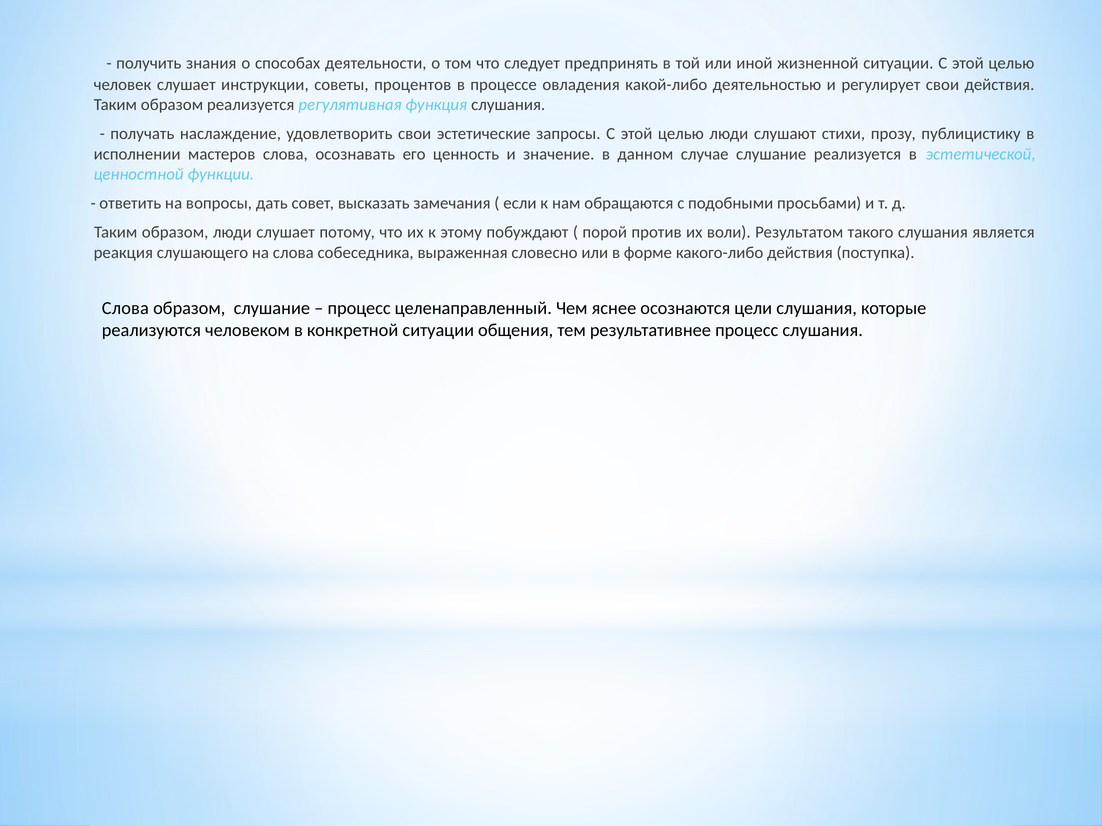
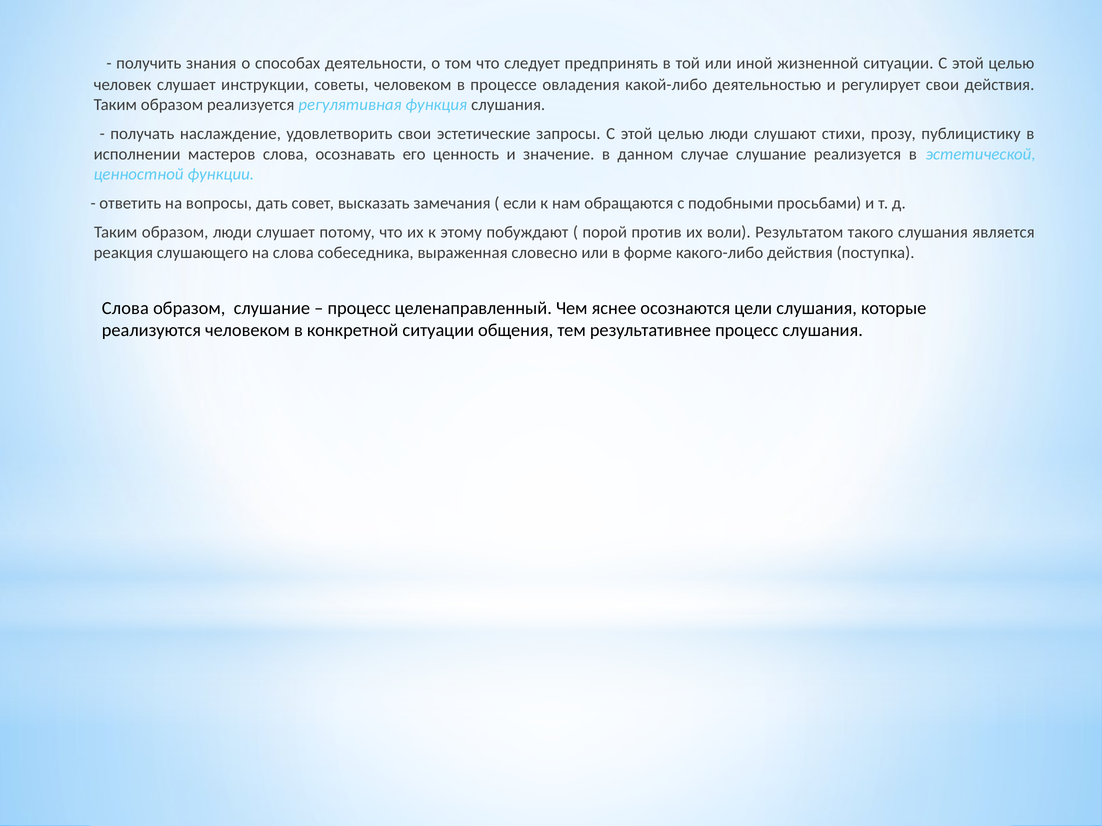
советы процентов: процентов -> человеком (413, 85)
